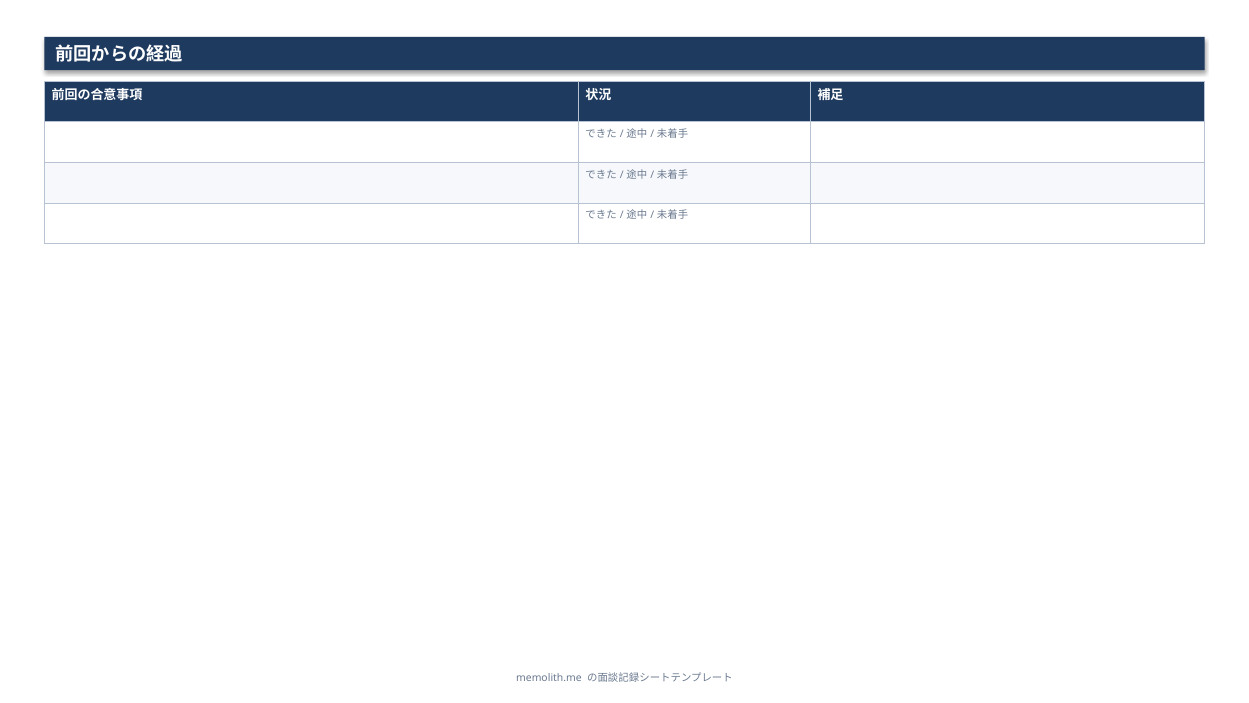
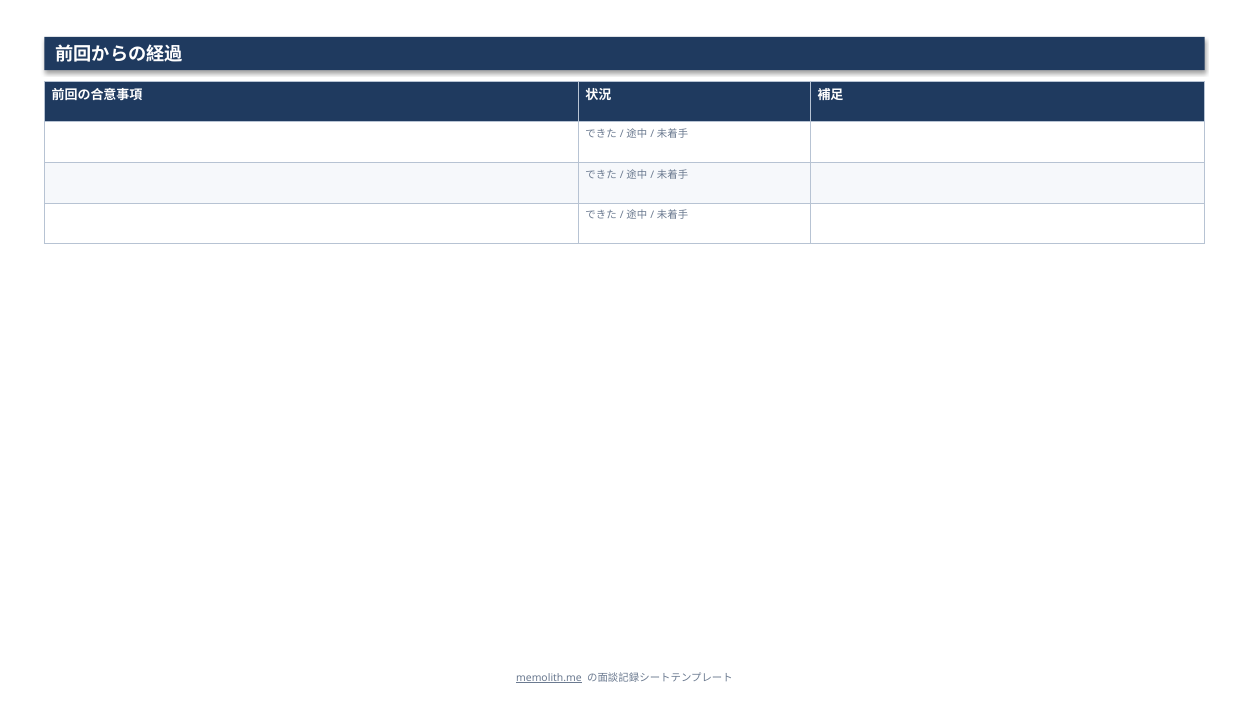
memolith.me underline: none -> present (549, 677)
